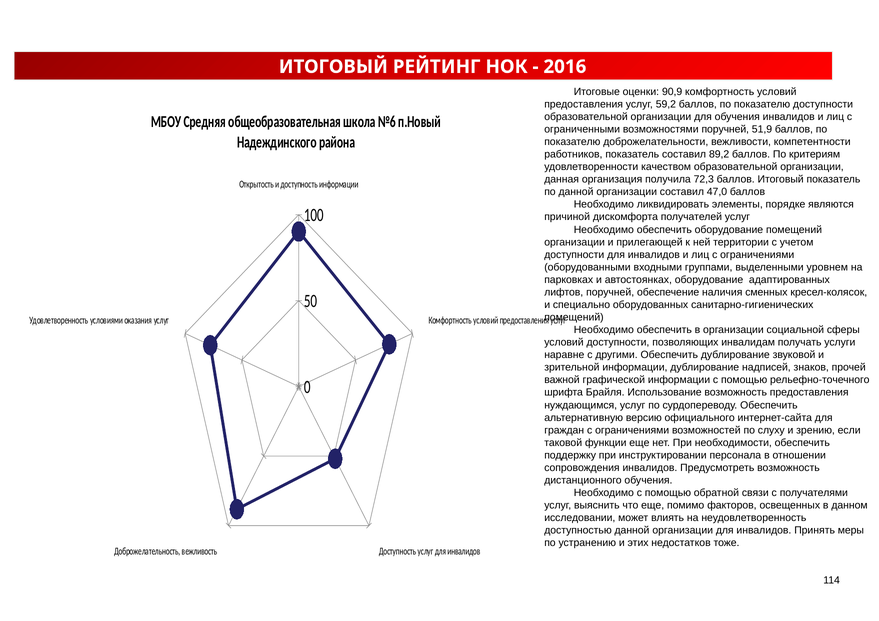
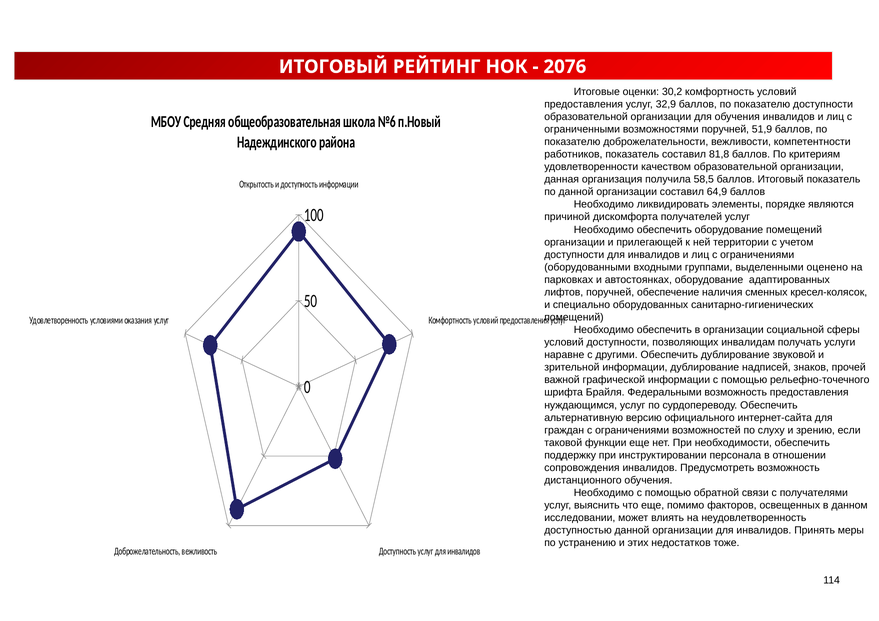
2016: 2016 -> 2076 (565, 67)
90,9: 90,9 -> 30,2 (672, 92)
59,2: 59,2 -> 32,9 (666, 104)
89,2: 89,2 -> 81,8 (719, 154)
72,3: 72,3 -> 58,5 (704, 180)
47,0: 47,0 -> 64,9 (717, 192)
уровнем: уровнем -> оценено (827, 267)
Использование: Использование -> Федеральными (665, 393)
